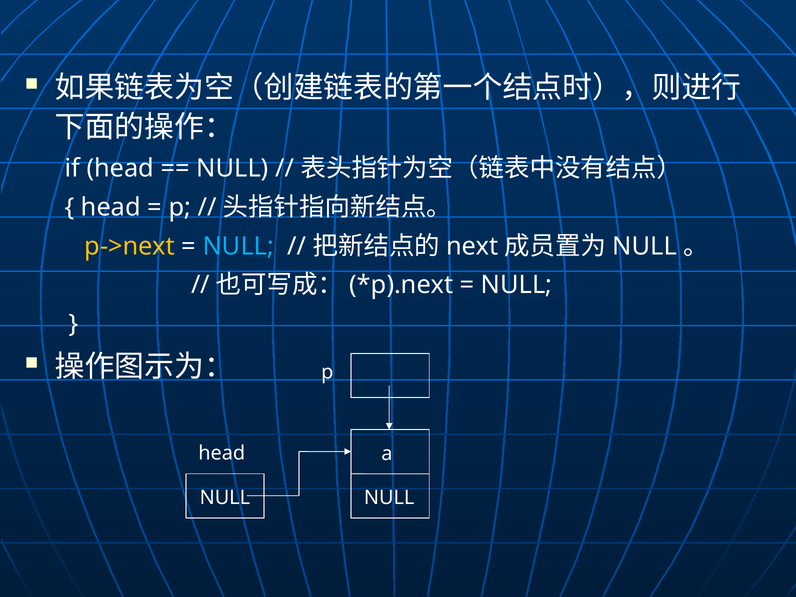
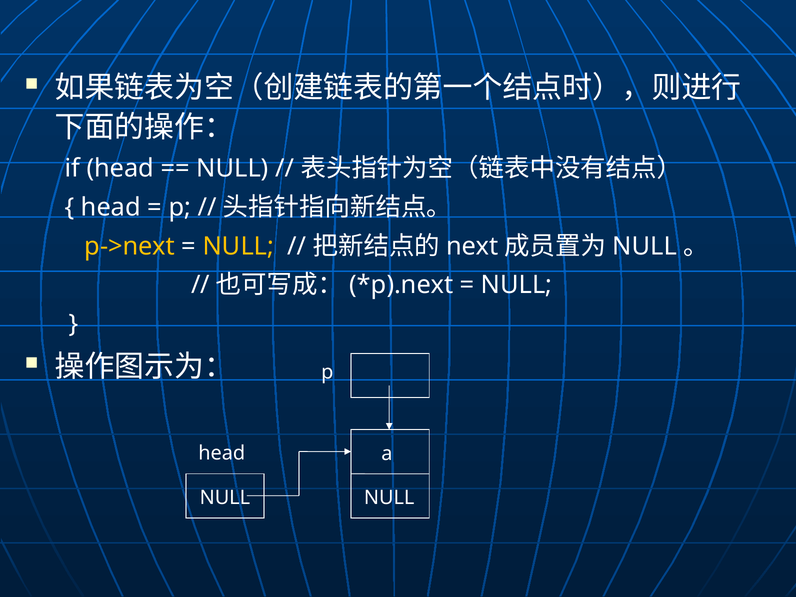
NULL colour: light blue -> yellow (238, 246)
